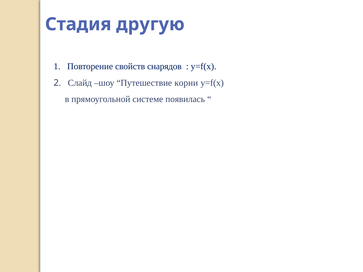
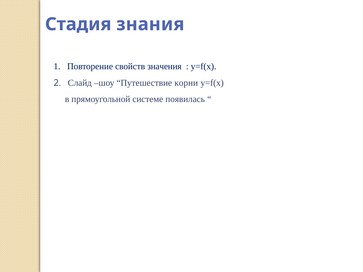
другую: другую -> знания (150, 24)
снарядов: снарядов -> значения (164, 67)
